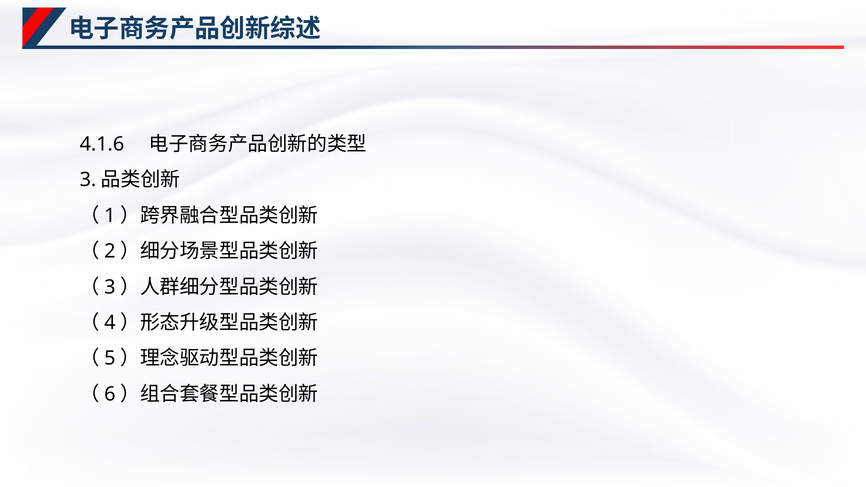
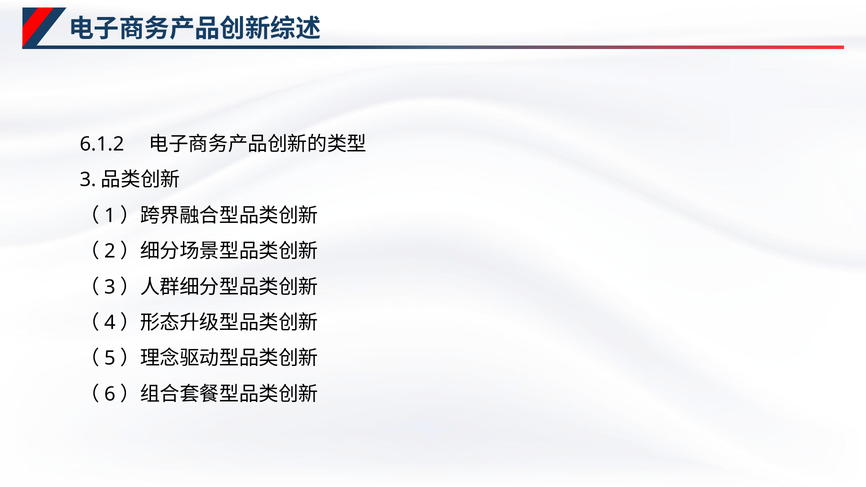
4.1.6: 4.1.6 -> 6.1.2 (102, 144)
